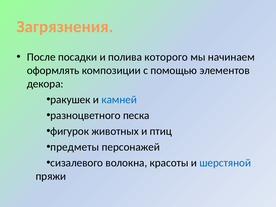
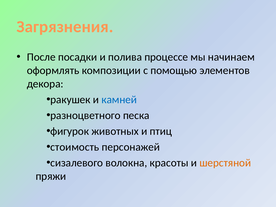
которого: которого -> процессе (166, 57)
предметы: предметы -> стоимость (75, 147)
шерстяной colour: blue -> orange (225, 163)
